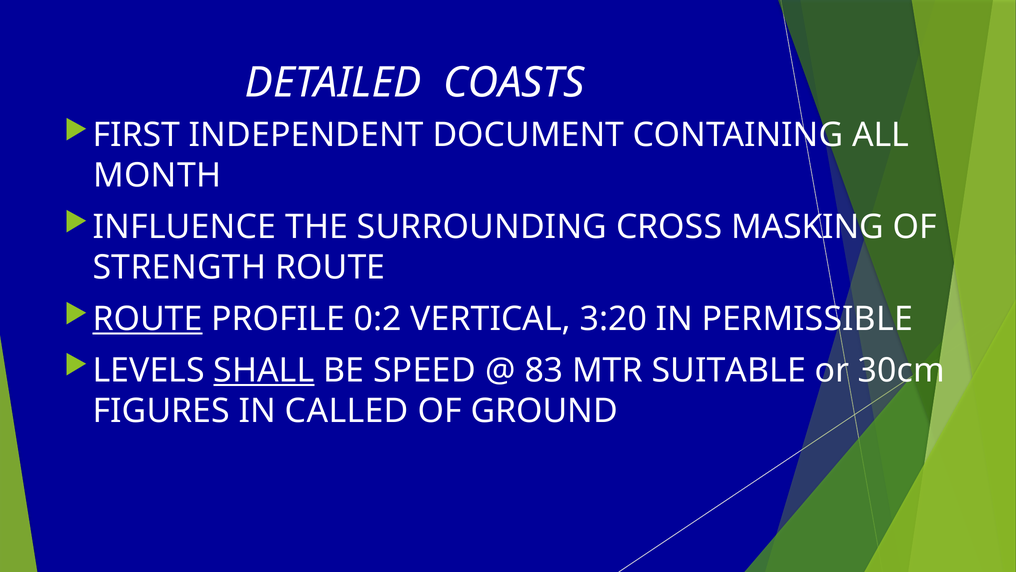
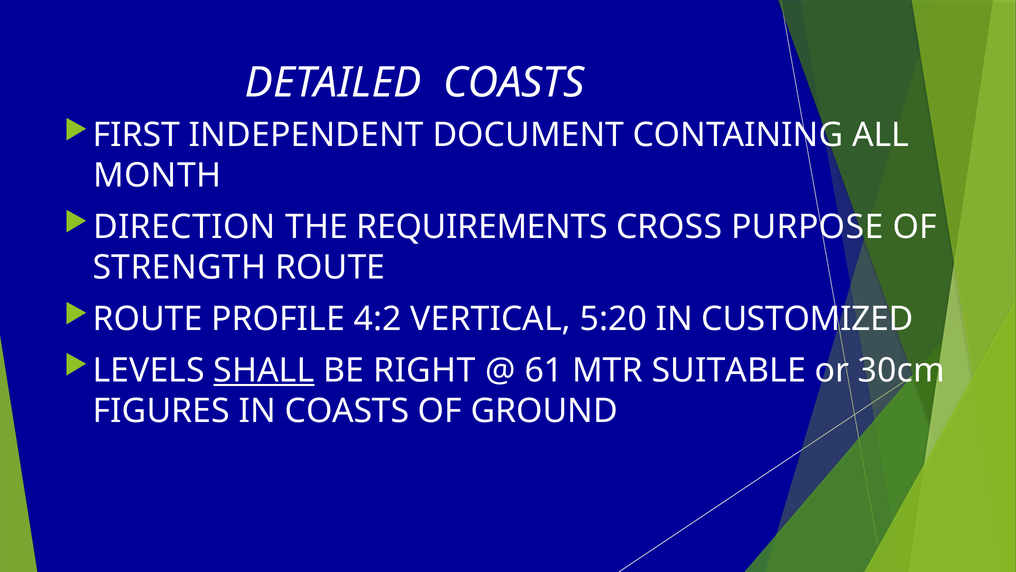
INFLUENCE: INFLUENCE -> DIRECTION (184, 227)
SURROUNDING: SURROUNDING -> REQUIREMENTS (482, 227)
MASKING: MASKING -> PURPOSE (807, 227)
ROUTE underline: present -> none (148, 319)
0:2: 0:2 -> 4:2 (378, 319)
3:20: 3:20 -> 5:20 (613, 319)
PERMISSIBLE: PERMISSIBLE -> CUSTOMIZED (808, 319)
SPEED: SPEED -> RIGHT (424, 370)
83: 83 -> 61 (544, 370)
IN CALLED: CALLED -> COASTS (347, 411)
